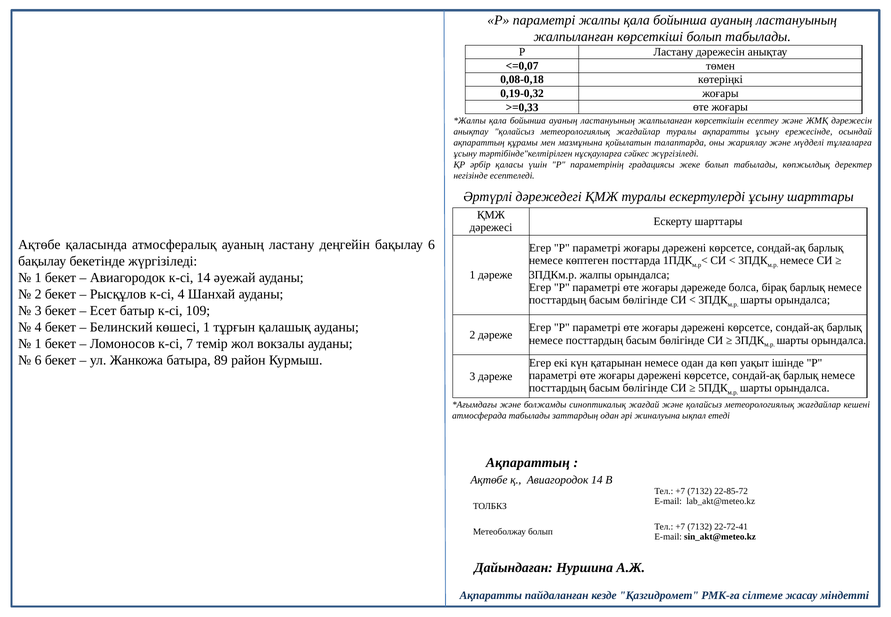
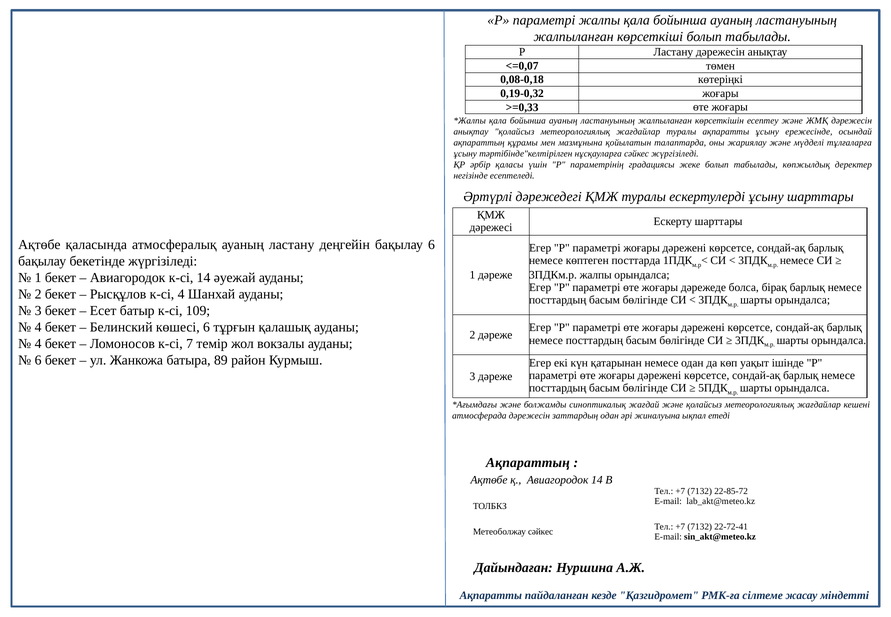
көшесі 1: 1 -> 6 (207, 327)
1: 1 -> 4 (38, 344)
атмосферада табылады: табылады -> дәрежесін (529, 415)
Метеоболжау болып: болып -> сәйкес (541, 532)
